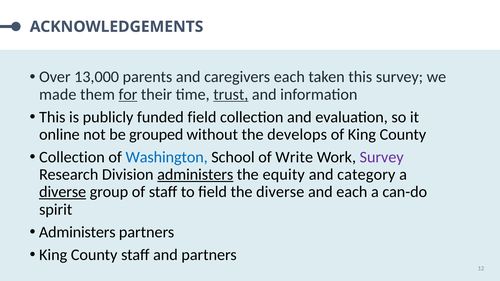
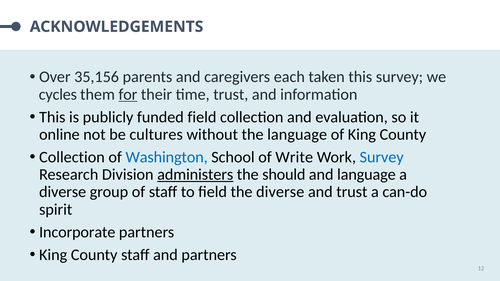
13,000: 13,000 -> 35,156 (97, 77)
made: made -> cycles (58, 94)
trust underline: present -> none (231, 94)
grouped: grouped -> cultures (156, 135)
the develops: develops -> language (297, 135)
Survey colour: purple -> blue (382, 157)
equity: equity -> should (284, 175)
and category: category -> language (366, 175)
diverse underline: present -> none (63, 192)
and each: each -> trust (352, 192)
Administers: Administers -> Incorporate (77, 232)
